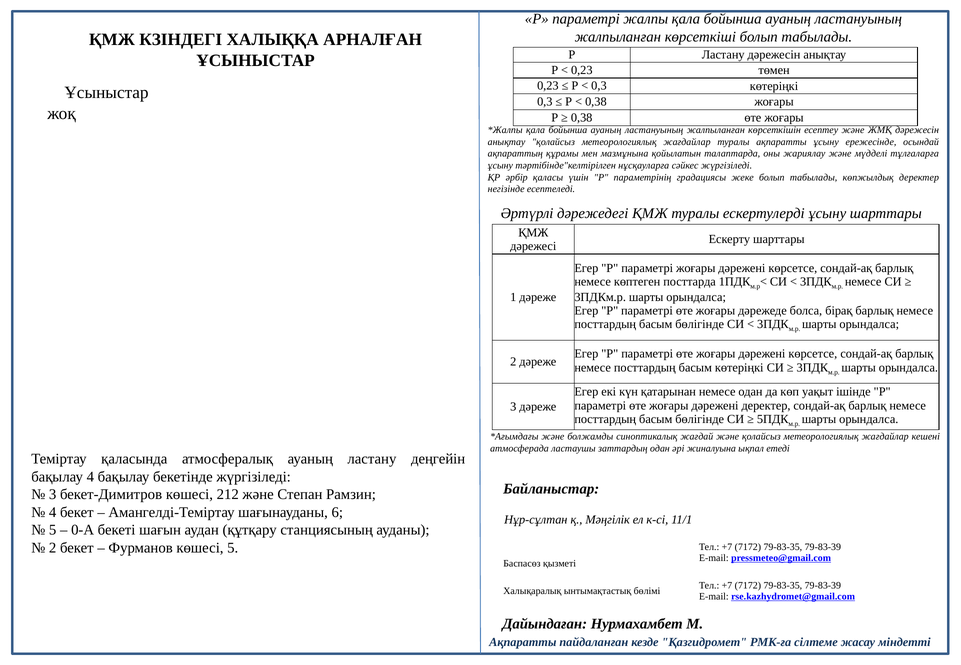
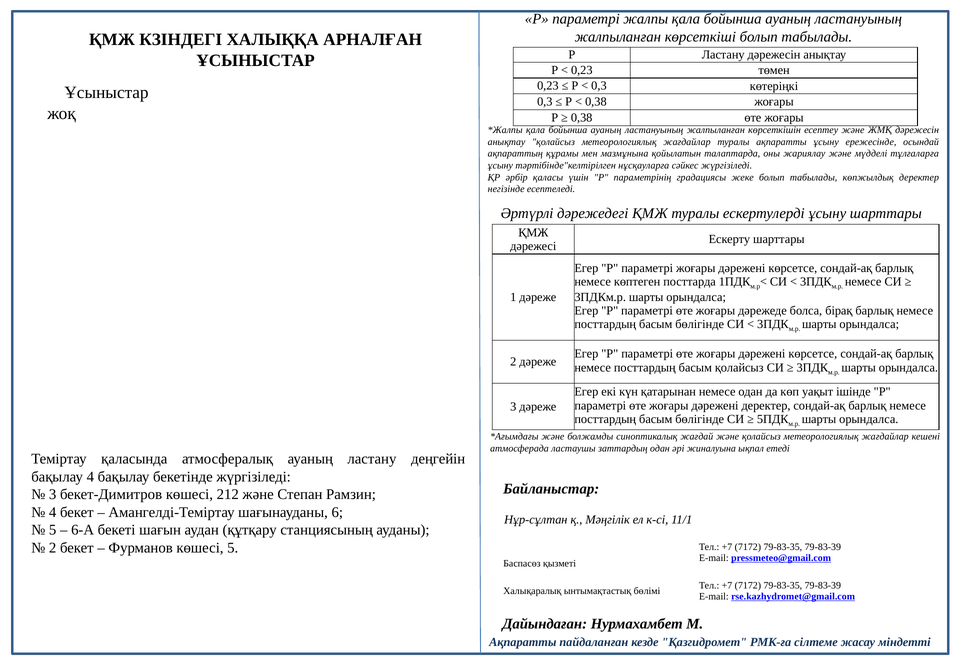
басым көтеріңкі: көтеріңкі -> қолайсыз (739, 368)
0-А: 0-А -> 6-А (83, 530)
